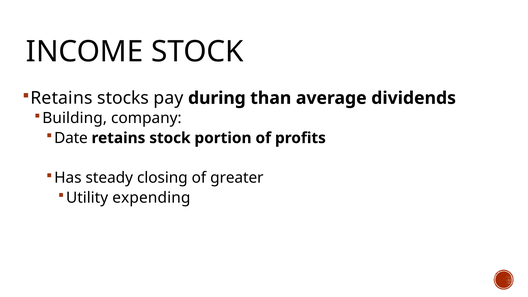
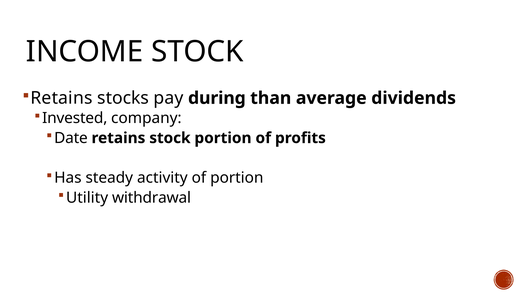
Building: Building -> Invested (75, 118)
closing: closing -> activity (162, 178)
of greater: greater -> portion (237, 178)
expending: expending -> withdrawal (152, 198)
